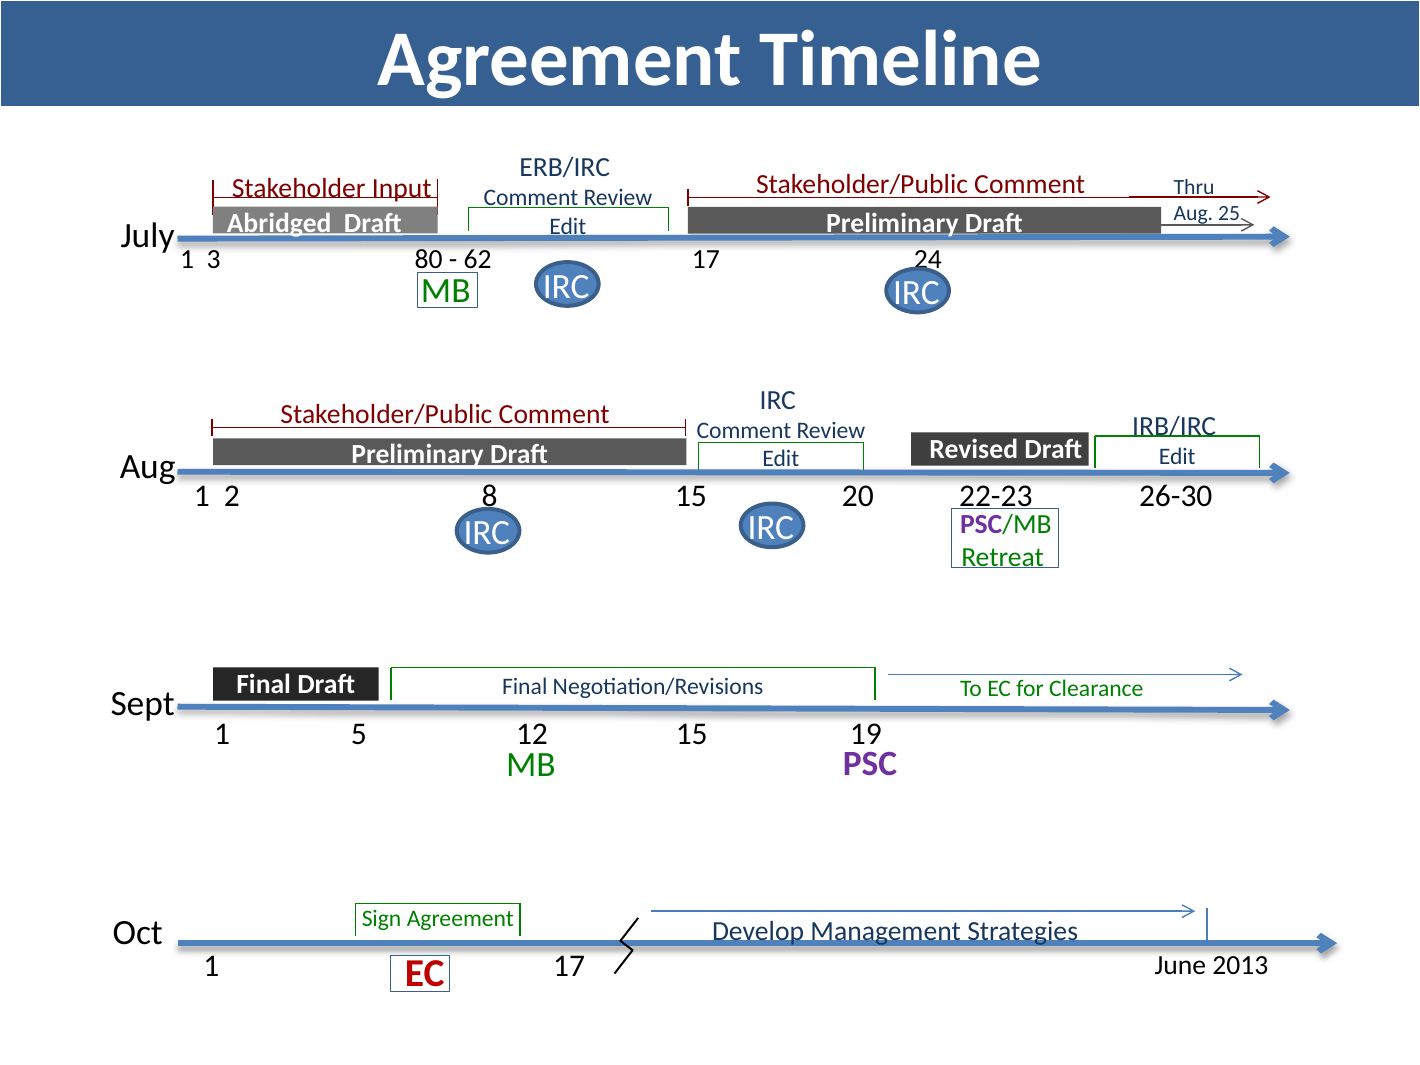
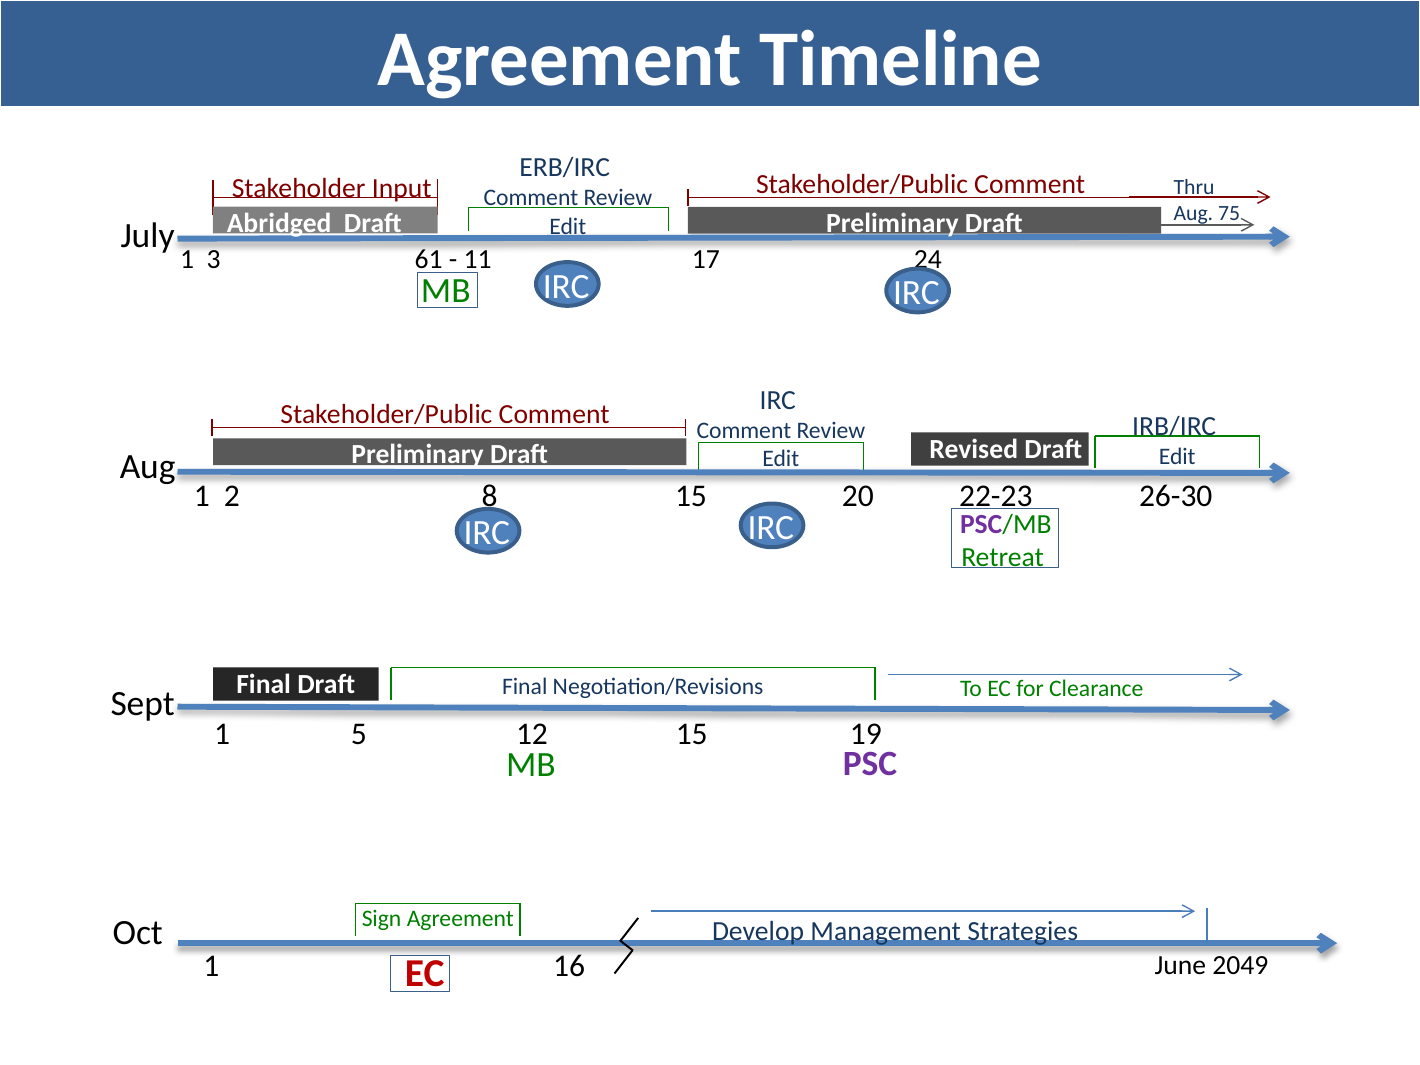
25: 25 -> 75 (1229, 213)
80: 80 -> 61 (429, 259)
62: 62 -> 11 (478, 259)
1 17: 17 -> 16 (569, 966)
2013: 2013 -> 2049 (1240, 965)
